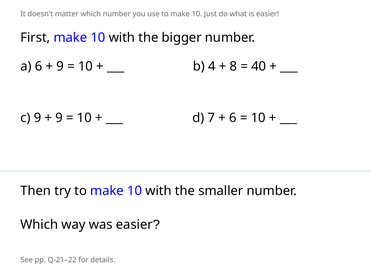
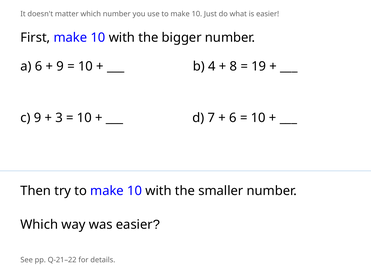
40: 40 -> 19 (259, 66)
9: 9 -> 3 (59, 118)
